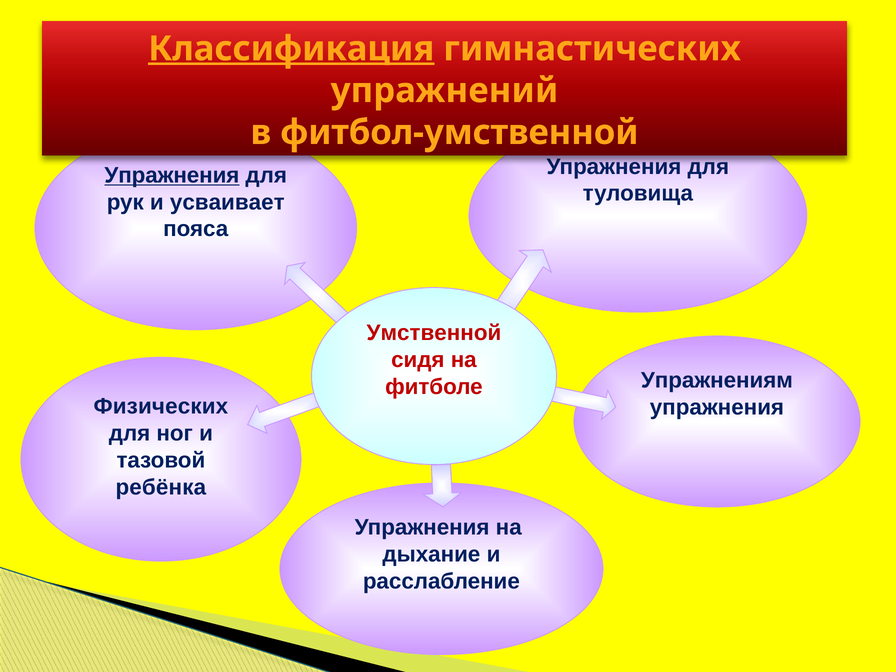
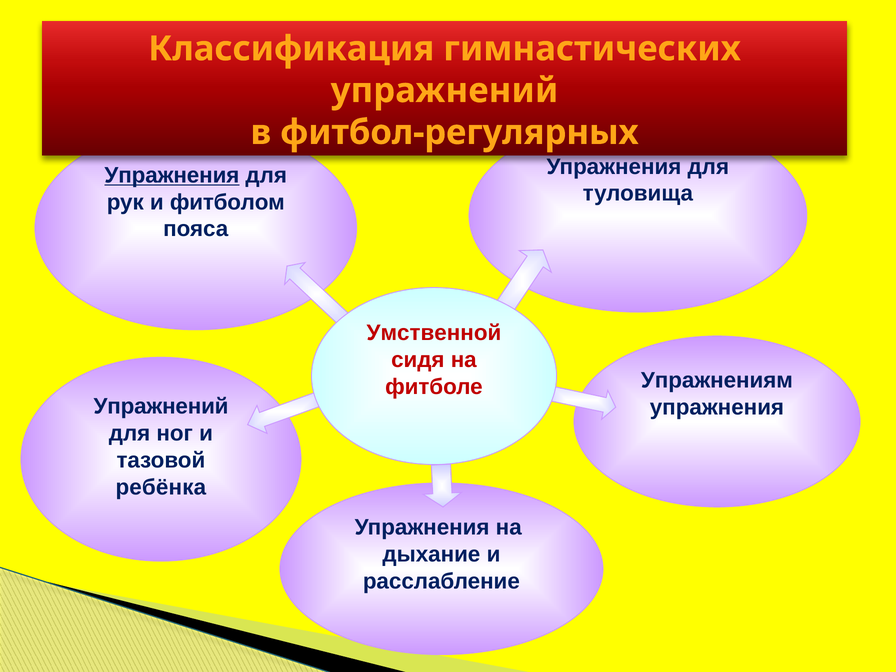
Классификация underline: present -> none (291, 49)
фитбол-умственной: фитбол-умственной -> фитбол-регулярных (459, 132)
усваивает: усваивает -> фитболом (227, 202)
Физических: Физических -> Упражнений (161, 407)
